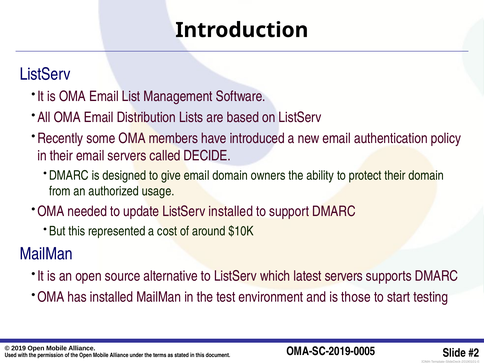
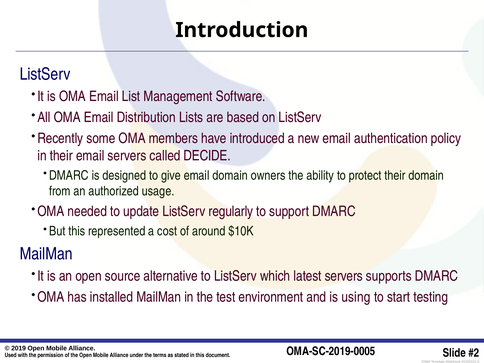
ListServ installed: installed -> regularly (231, 211)
those: those -> using (356, 297)
